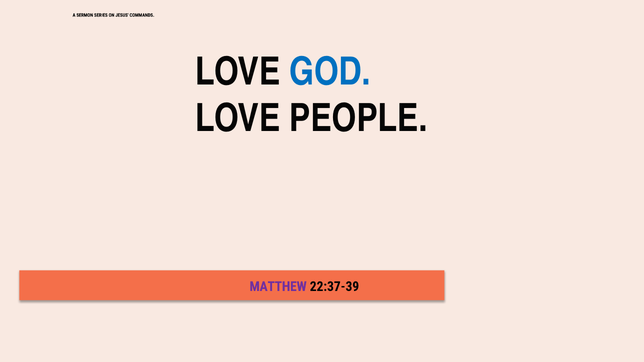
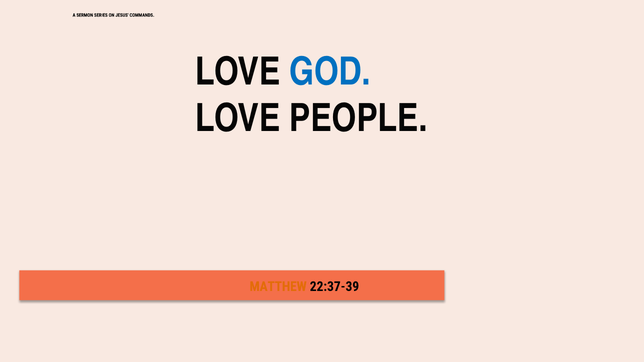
MATTHEW colour: purple -> orange (278, 287)
